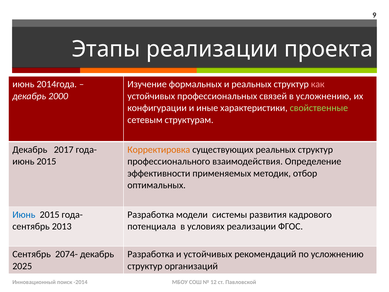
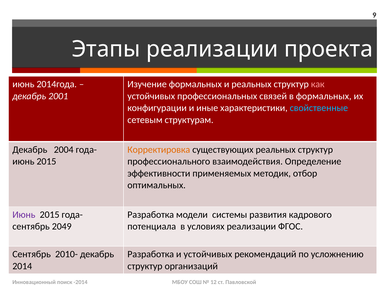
2000: 2000 -> 2001 (58, 96)
в усложнению: усложнению -> формальных (324, 96)
свойственные colour: light green -> light blue (319, 108)
2017: 2017 -> 2004 (64, 149)
Июнь colour: blue -> purple (24, 214)
2013: 2013 -> 2049 (62, 226)
2074-: 2074- -> 2010- (66, 254)
2025: 2025 -> 2014 (22, 266)
